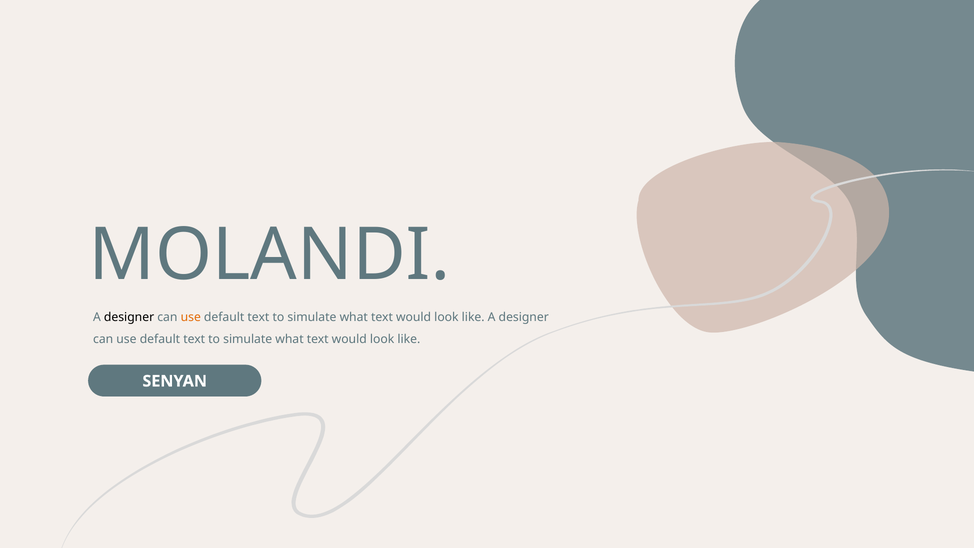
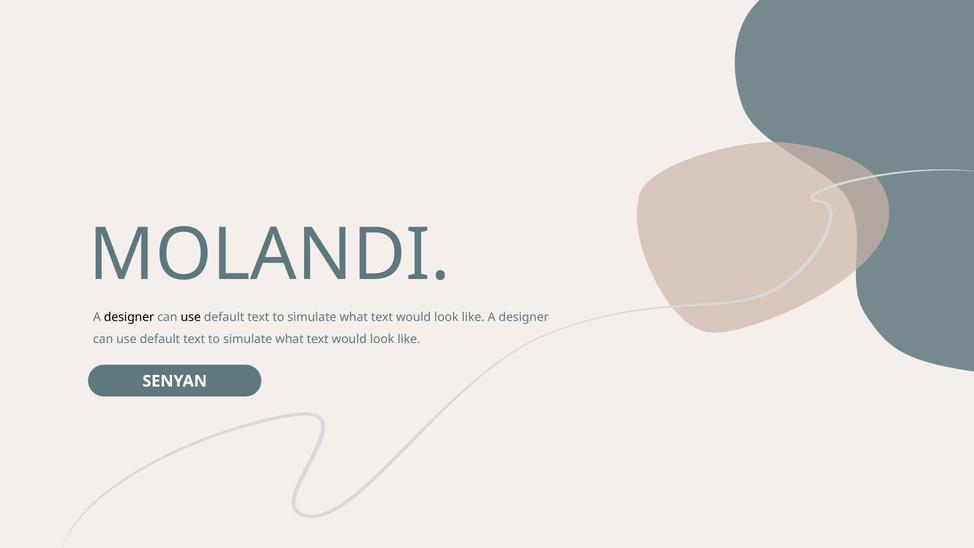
use colour: orange -> black (191, 317)
